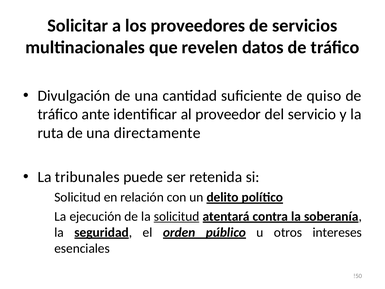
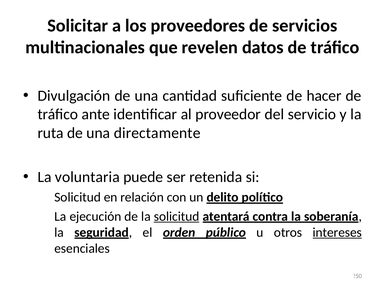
quiso: quiso -> hacer (324, 96)
tribunales: tribunales -> voluntaria (87, 177)
intereses underline: none -> present (337, 232)
